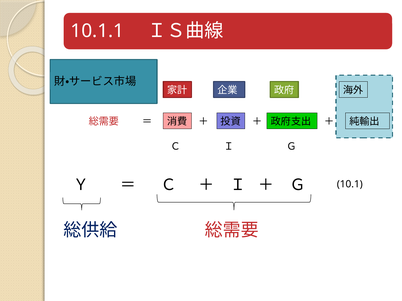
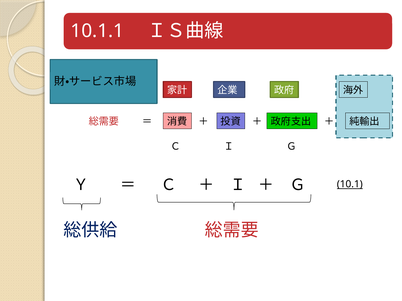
10.1 underline: none -> present (350, 185)
